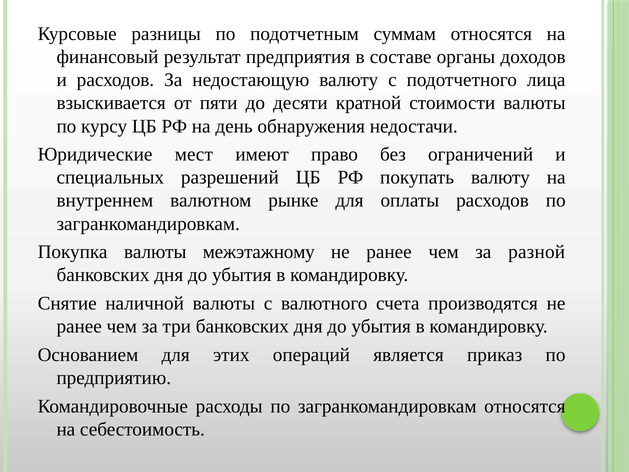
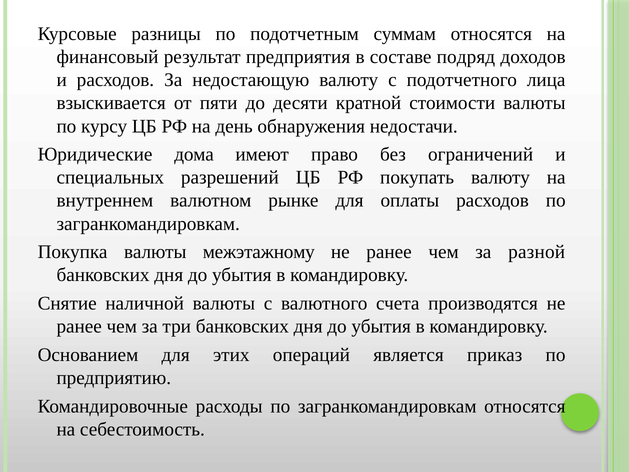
органы: органы -> подряд (466, 57)
мест: мест -> дома (194, 154)
